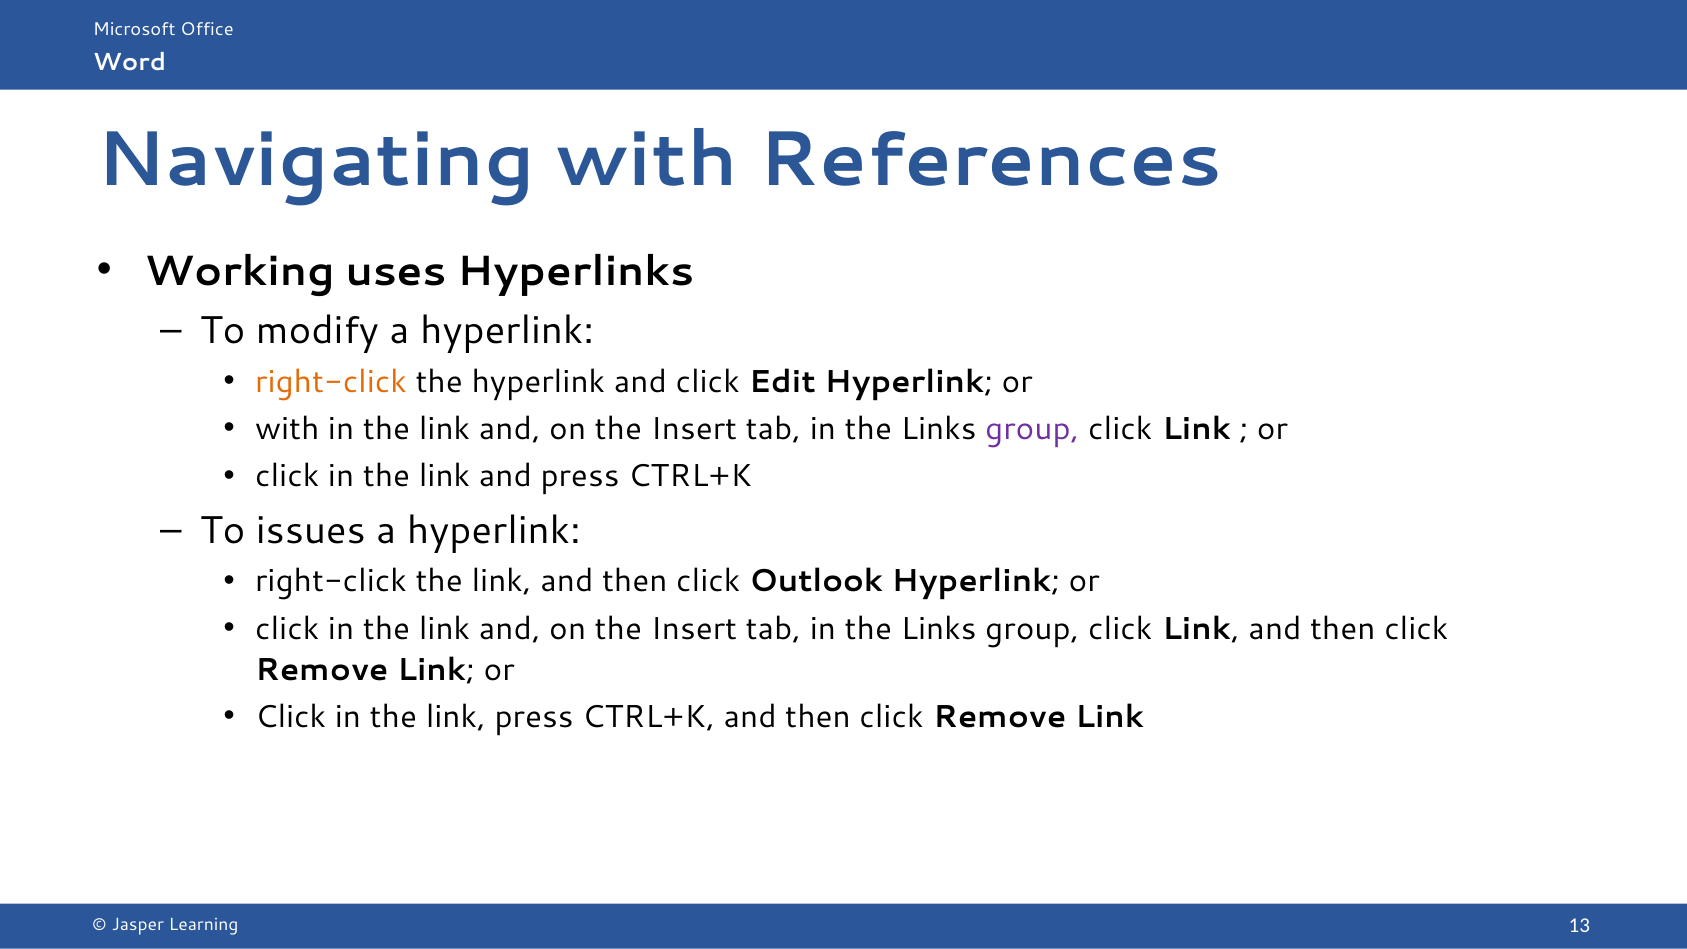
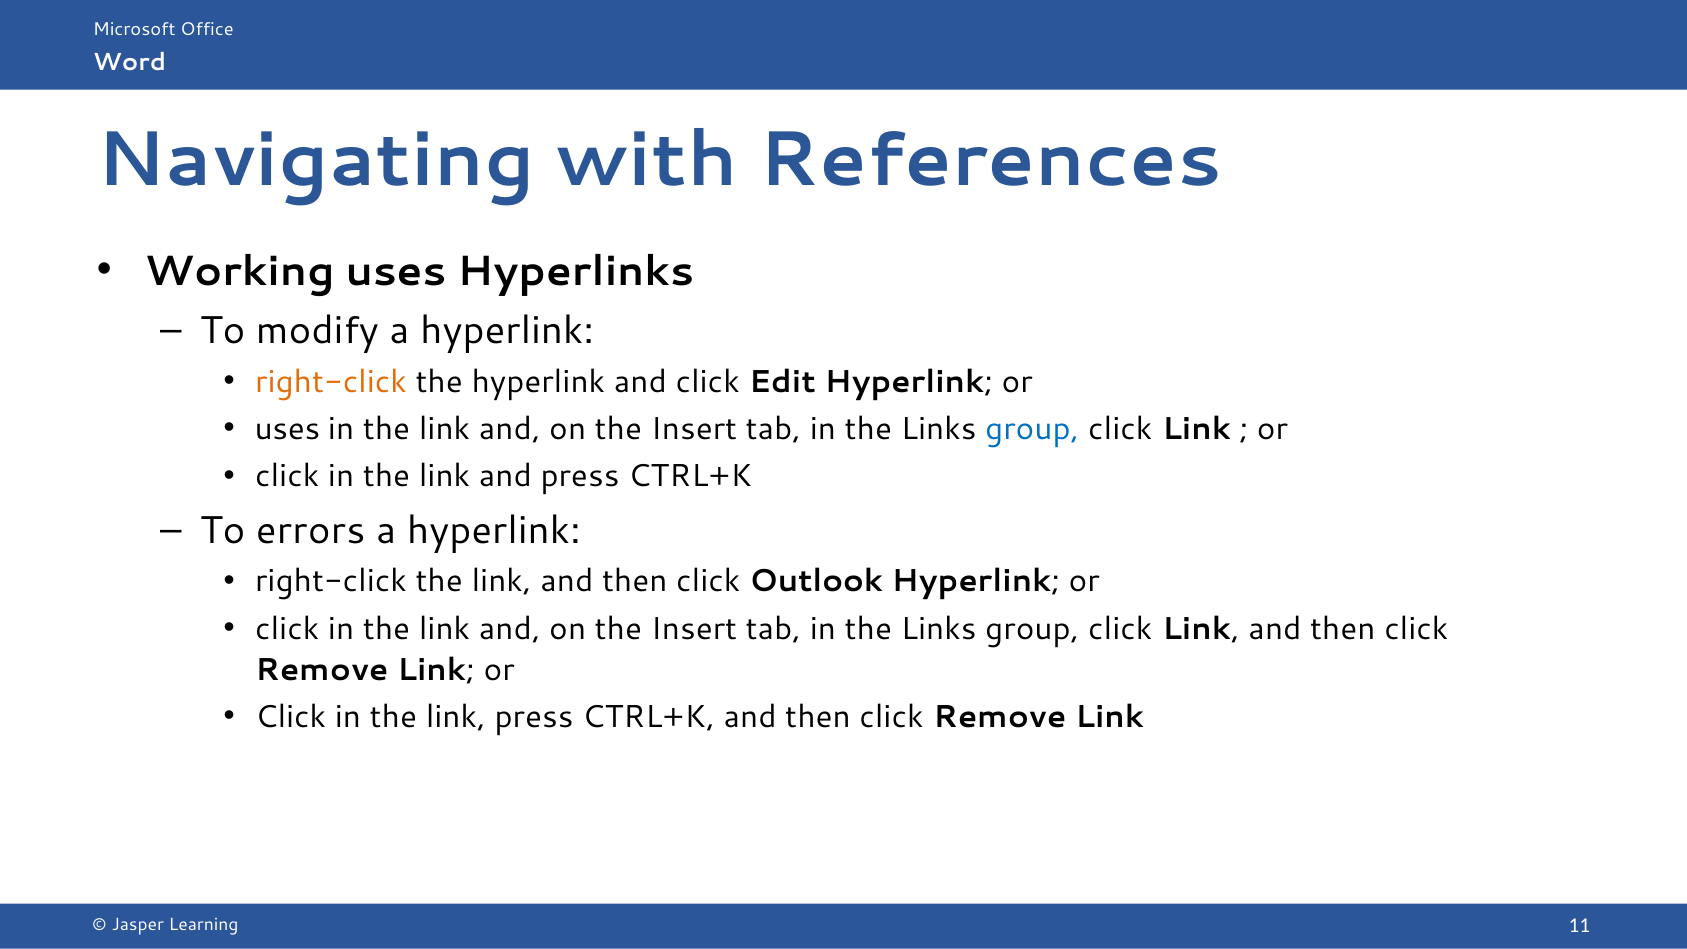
with: with -> uses (287, 429)
group colour: purple -> blue (1032, 429)
issues: issues -> errors (311, 530)
13: 13 -> 11 (1579, 925)
